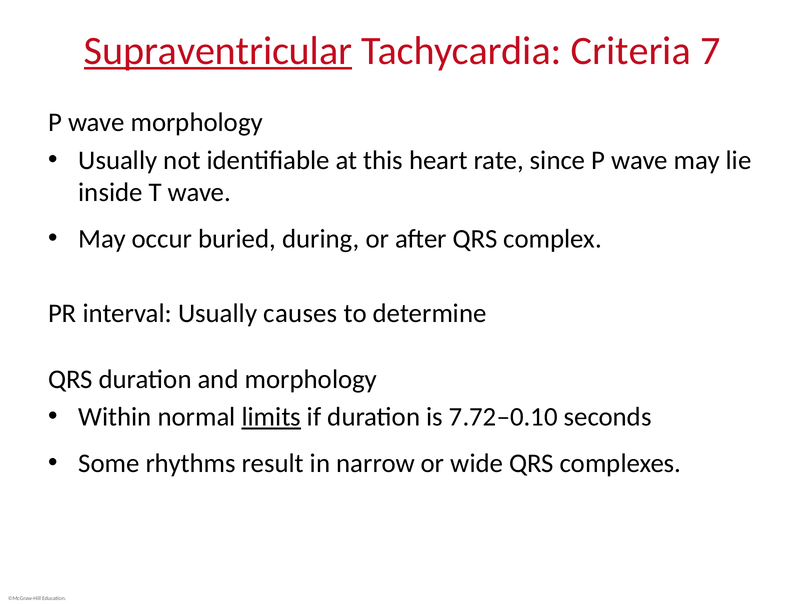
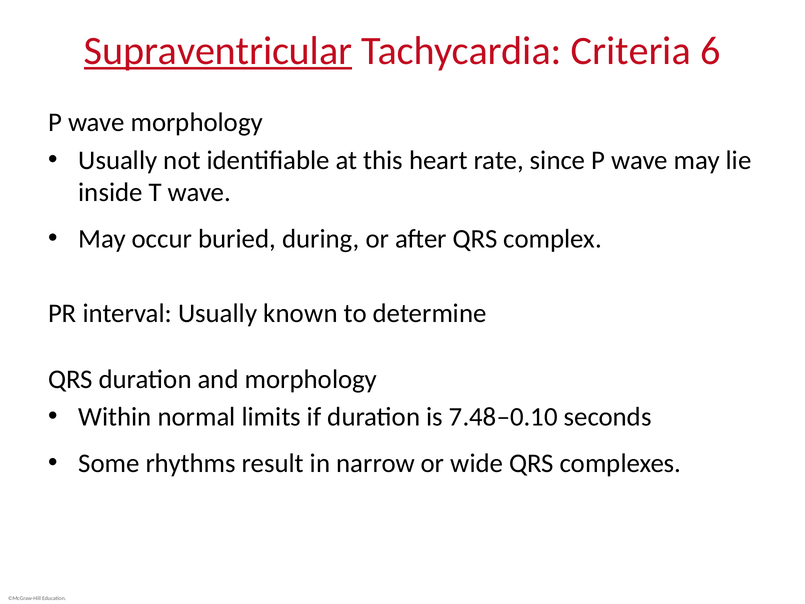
7: 7 -> 6 (710, 51)
causes: causes -> known (300, 313)
limits underline: present -> none (271, 417)
7.72‒0.10: 7.72‒0.10 -> 7.48‒0.10 (503, 417)
